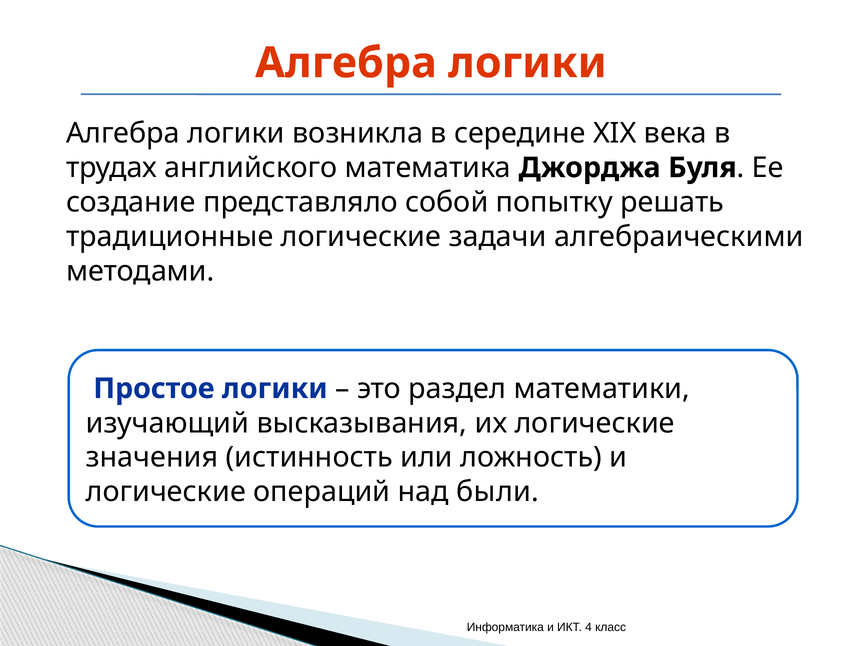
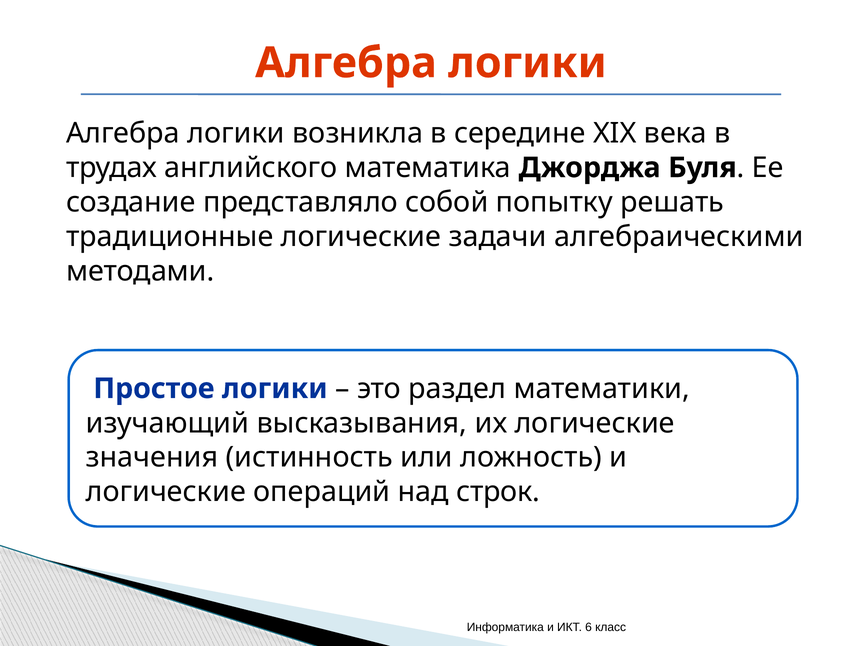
были: были -> строк (498, 492)
4: 4 -> 6 (589, 628)
